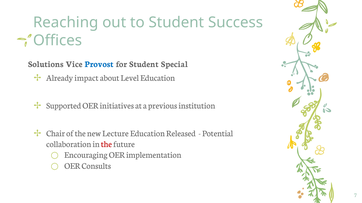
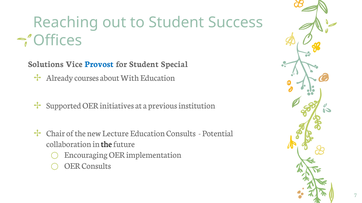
impact: impact -> courses (87, 78)
Level: Level -> With (130, 78)
Education Released: Released -> Consults (181, 134)
the colour: red -> black (106, 145)
